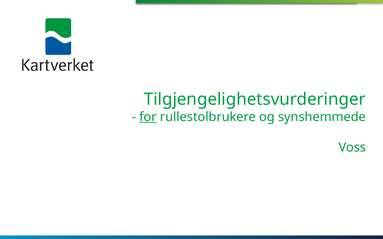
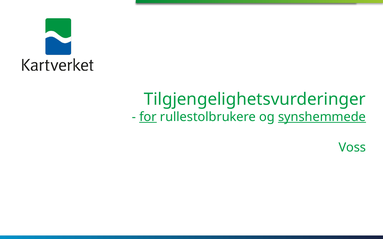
synshemmede underline: none -> present (322, 117)
